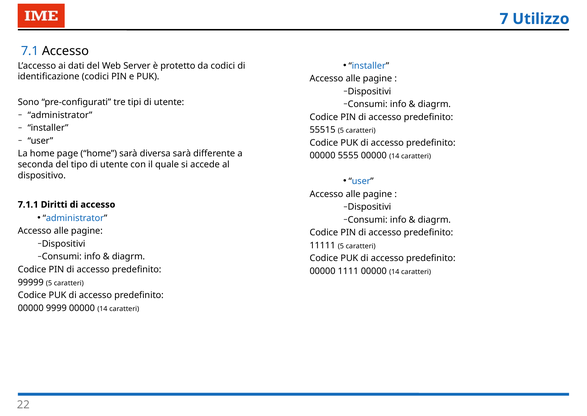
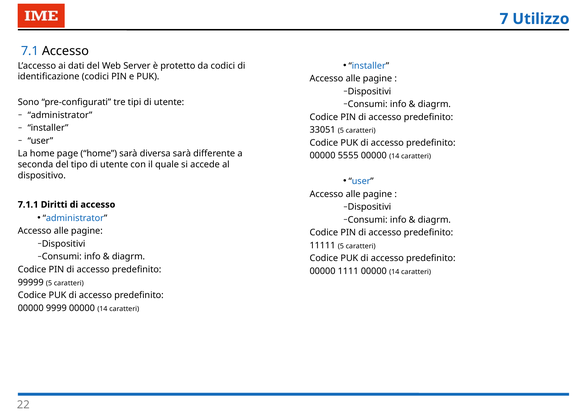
55515: 55515 -> 33051 (323, 130)
